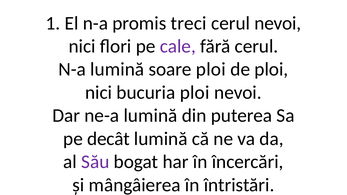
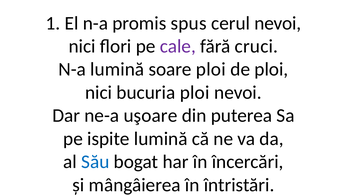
treci: treci -> spus (189, 23)
fără cerul: cerul -> cruci (256, 46)
ne-a lumină: lumină -> uşoare (150, 116)
decât: decât -> ispite (108, 139)
Său colour: purple -> blue (95, 162)
